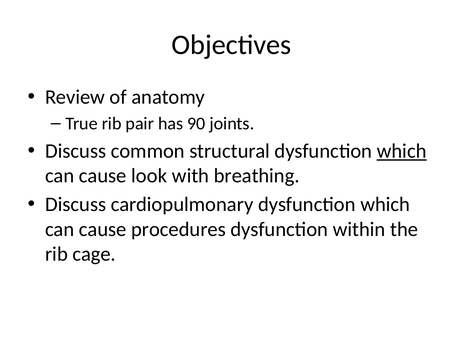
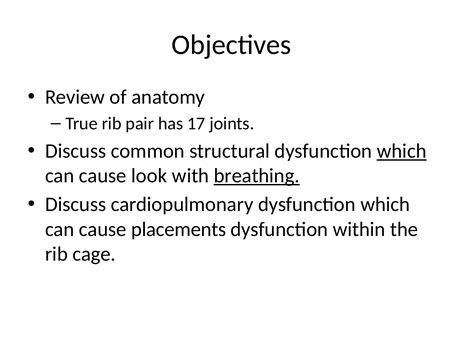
90: 90 -> 17 (196, 124)
breathing underline: none -> present (257, 176)
procedures: procedures -> placements (179, 229)
